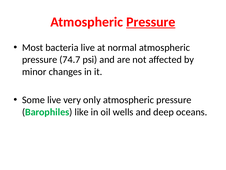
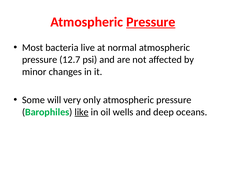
74.7: 74.7 -> 12.7 (70, 59)
Some live: live -> will (54, 100)
like underline: none -> present (82, 112)
